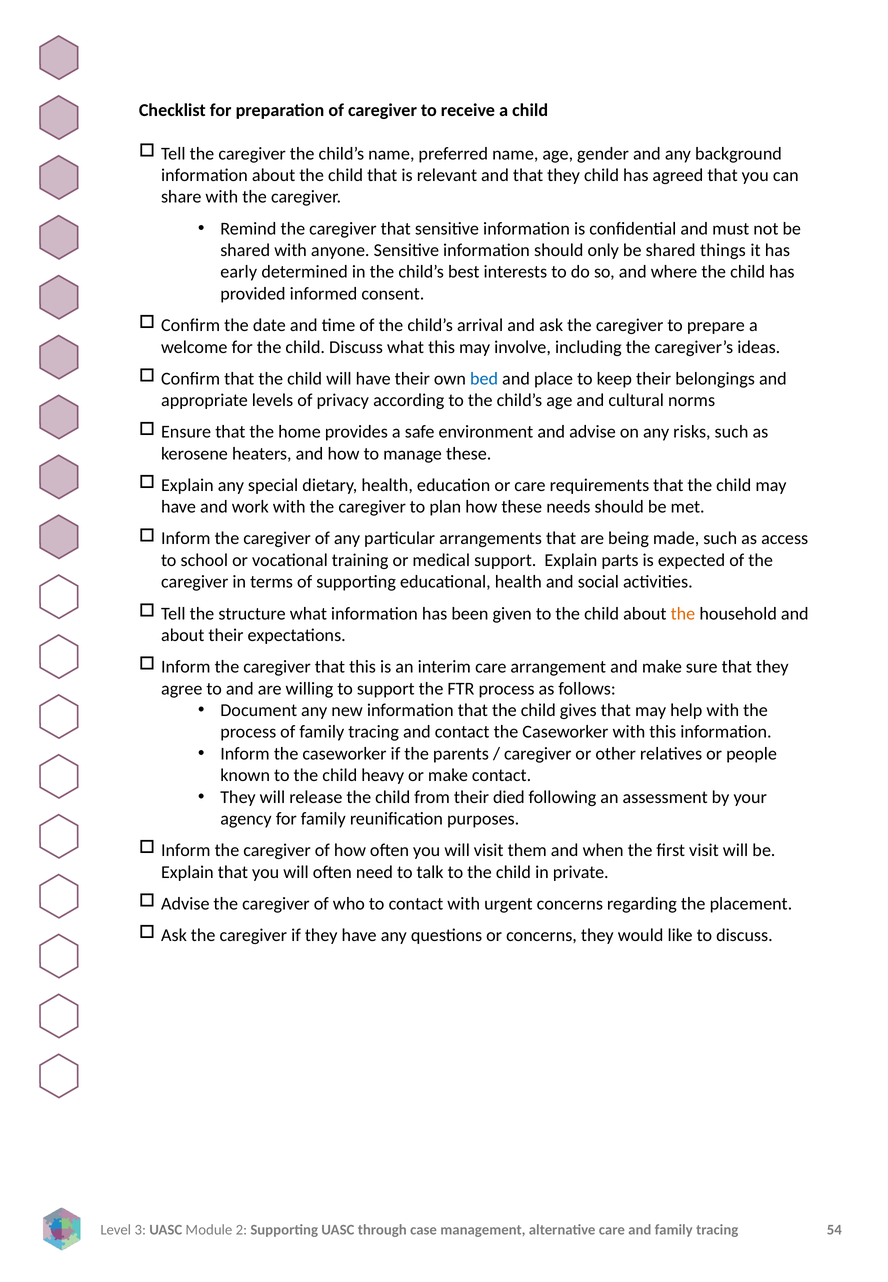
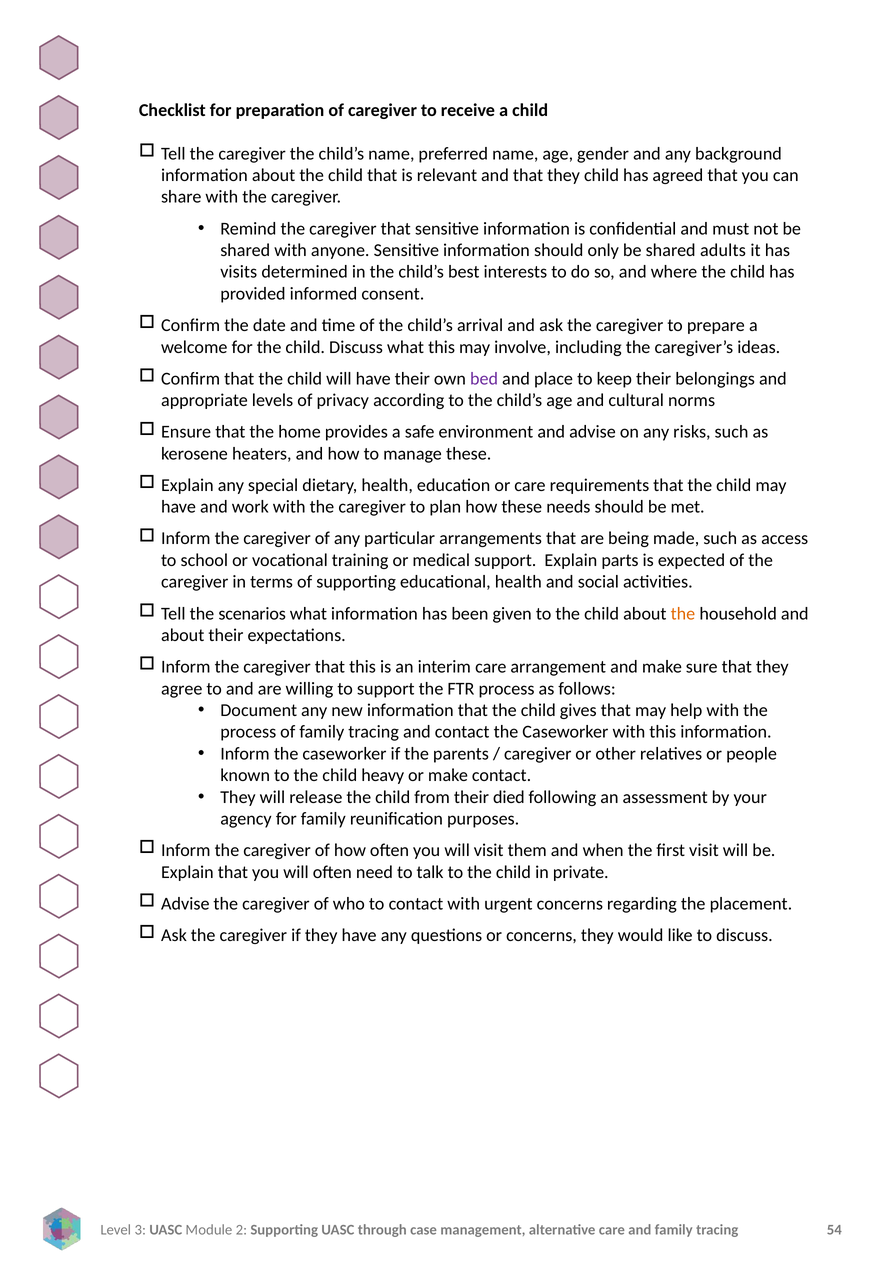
things: things -> adults (723, 250)
early: early -> visits (239, 272)
bed colour: blue -> purple (484, 379)
structure: structure -> scenarios (252, 614)
